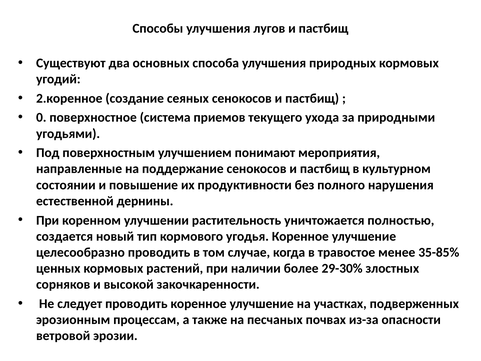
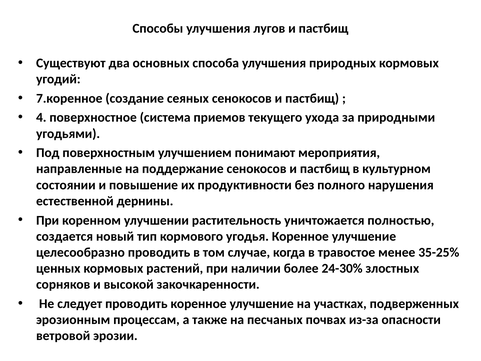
2.коренное: 2.коренное -> 7.коренное (69, 98)
0: 0 -> 4 (41, 117)
35-85%: 35-85% -> 35-25% (439, 252)
29-30%: 29-30% -> 24-30% (342, 268)
